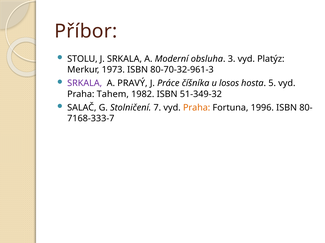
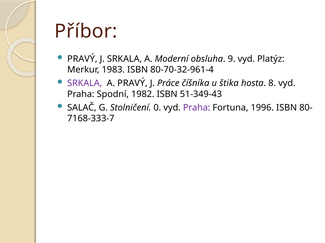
STOLU: STOLU -> PRAVÝ (82, 59)
3: 3 -> 9 (232, 59)
1973: 1973 -> 1983 (113, 70)
80-70-32-961-3: 80-70-32-961-3 -> 80-70-32-961-4 (182, 70)
losos: losos -> štika (229, 84)
5: 5 -> 8 (272, 84)
Tahem: Tahem -> Spodní (113, 94)
51-349-32: 51-349-32 -> 51-349-43 (201, 94)
7: 7 -> 0 (157, 108)
Praha colour: orange -> purple (197, 108)
